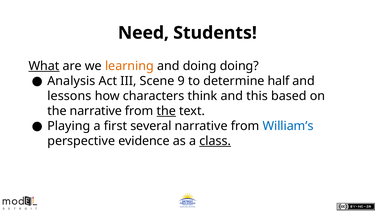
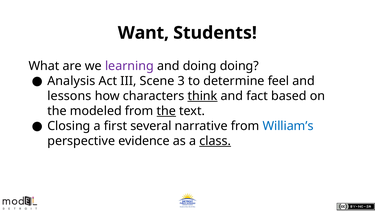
Need: Need -> Want (143, 33)
What underline: present -> none (44, 66)
learning colour: orange -> purple (129, 66)
9: 9 -> 3 (181, 81)
half: half -> feel (278, 81)
think underline: none -> present (202, 96)
this: this -> fact (257, 96)
the narrative: narrative -> modeled (96, 111)
Playing: Playing -> Closing (69, 126)
